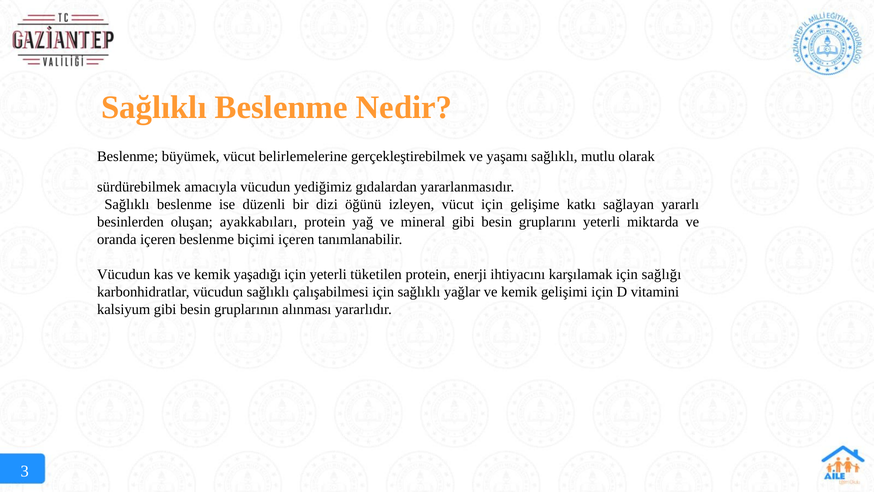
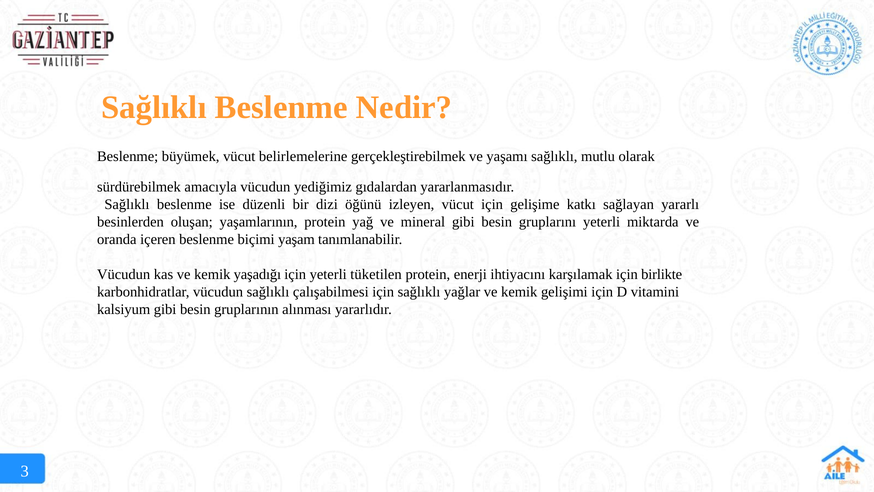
ayakkabıları: ayakkabıları -> yaşamlarının (259, 222)
biçimi içeren: içeren -> yaşam (296, 239)
sağlığı: sağlığı -> birlikte (662, 274)
